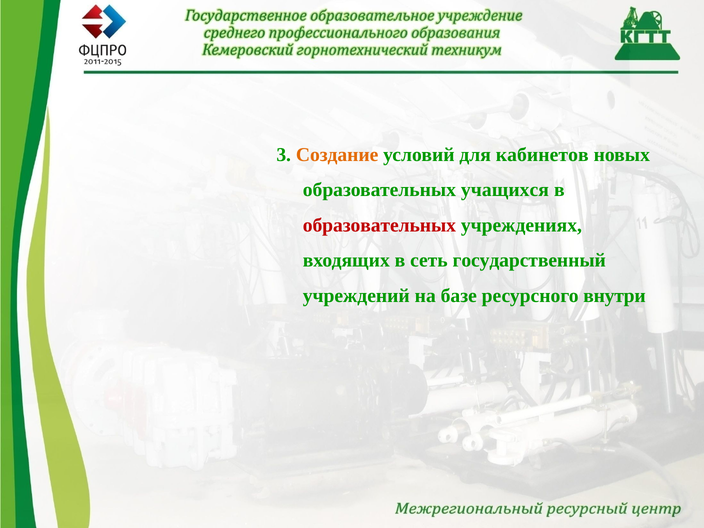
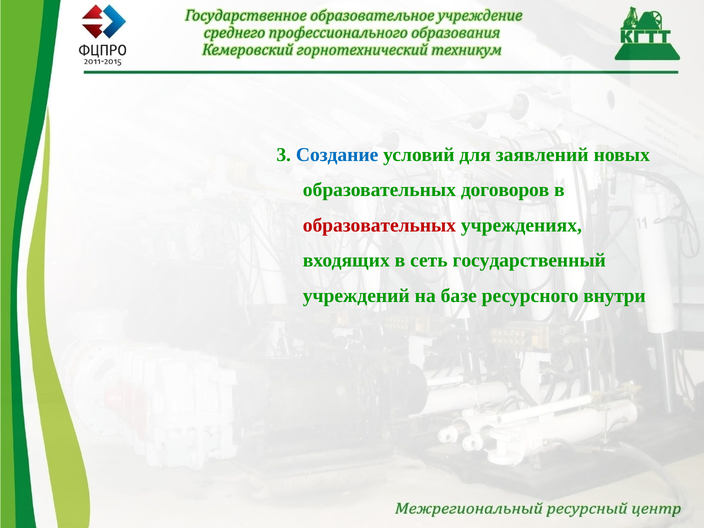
Создание colour: orange -> blue (337, 155)
кабинетов: кабинетов -> заявлений (542, 155)
учащихся: учащихся -> договоров (505, 190)
